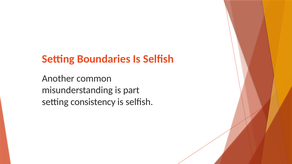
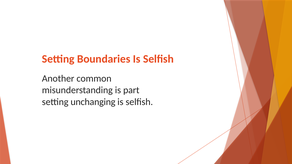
consistency: consistency -> unchanging (93, 102)
